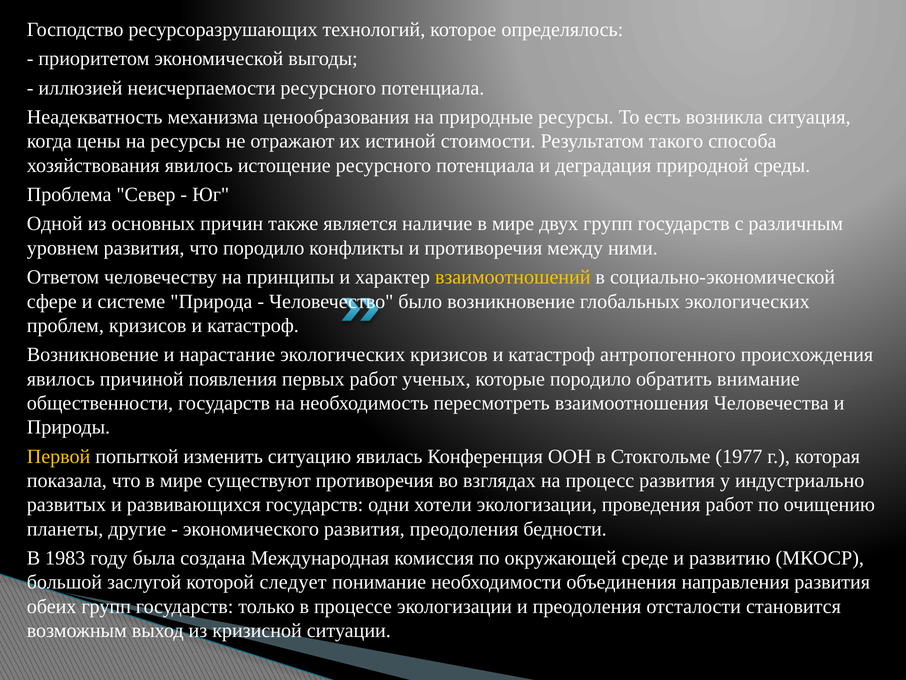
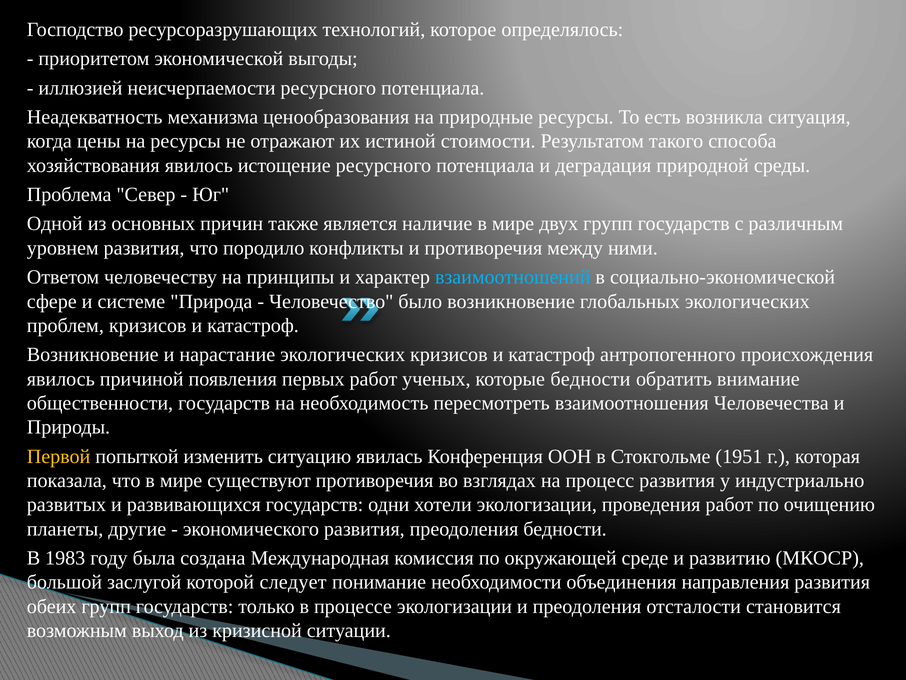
взаимоотношений colour: yellow -> light blue (513, 277)
которые породило: породило -> бедности (590, 379)
1977: 1977 -> 1951 (739, 456)
